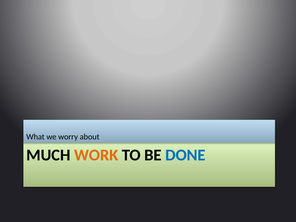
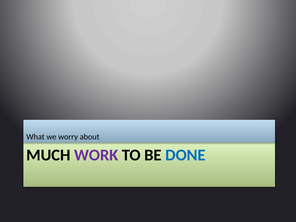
WORK colour: orange -> purple (96, 155)
